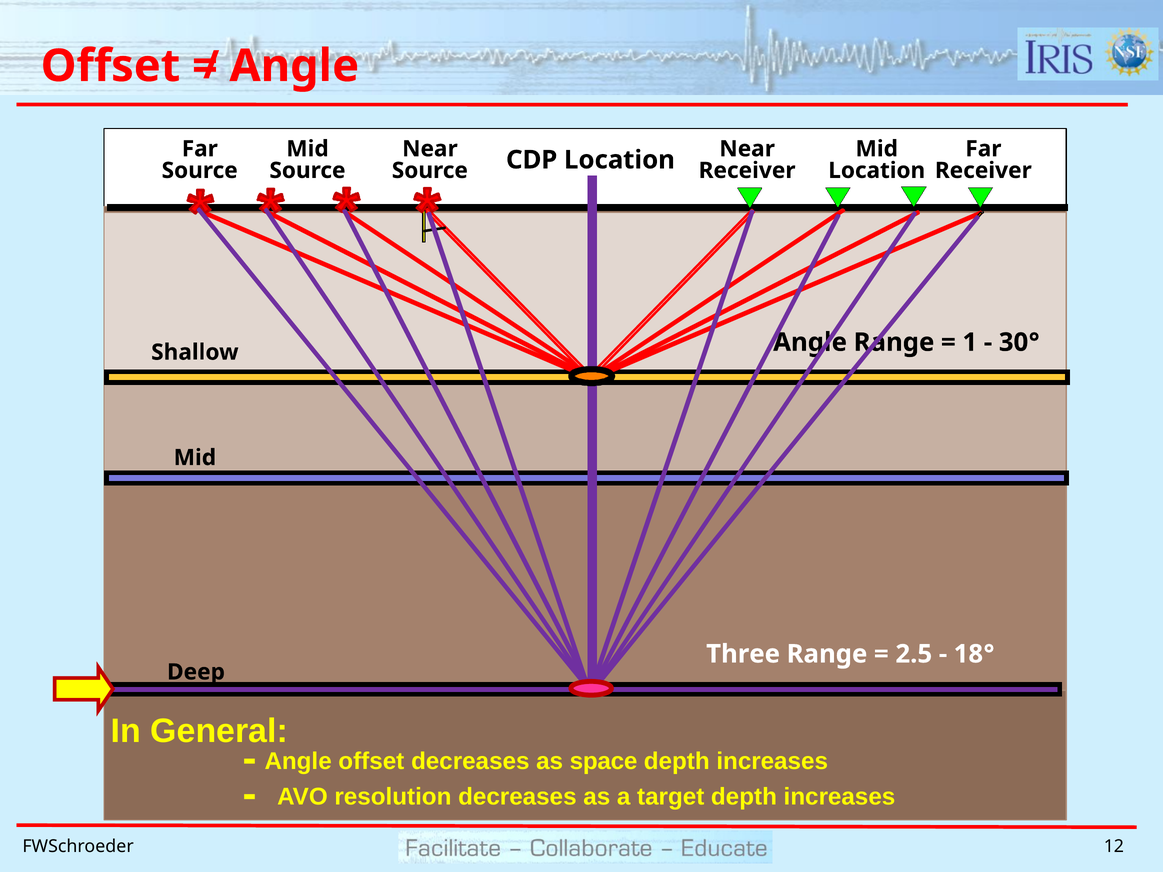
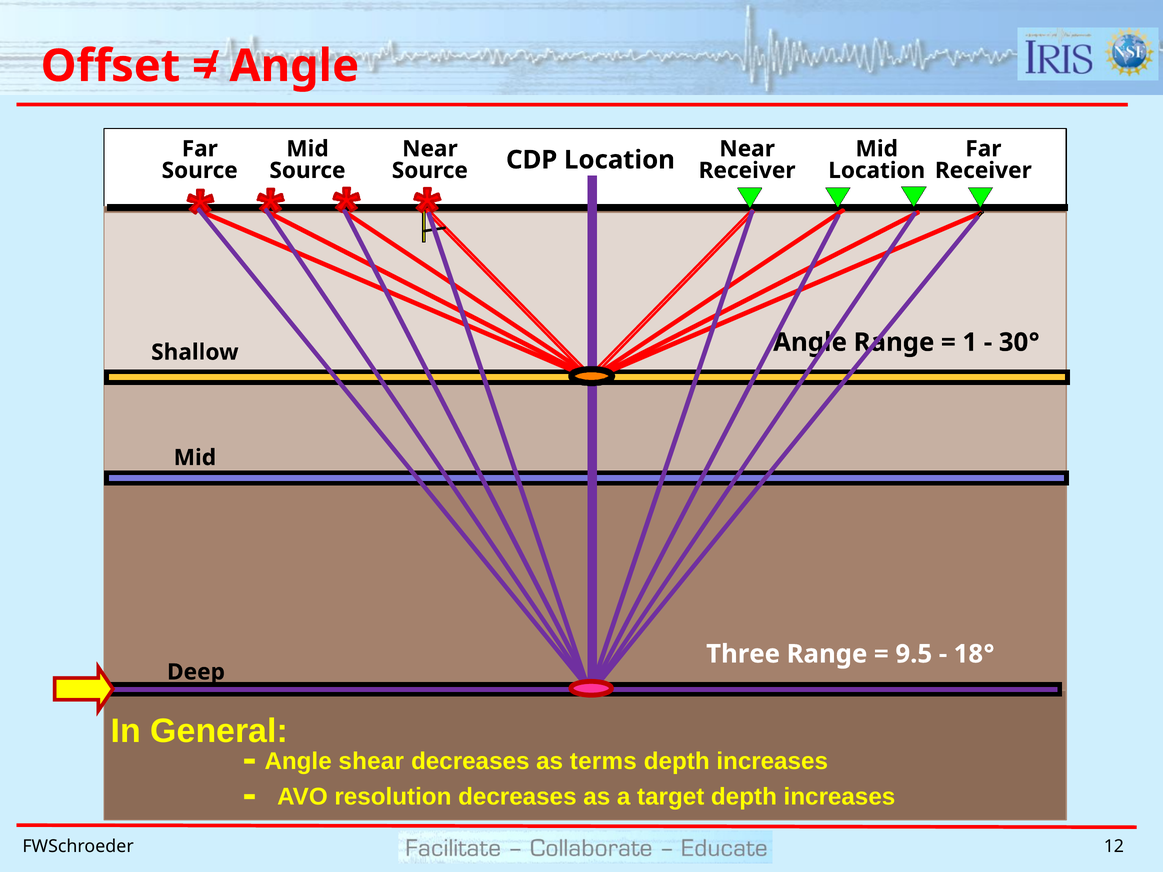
2.5: 2.5 -> 9.5 (914, 654)
Angle offset: offset -> shear (371, 761)
space: space -> terms (603, 761)
